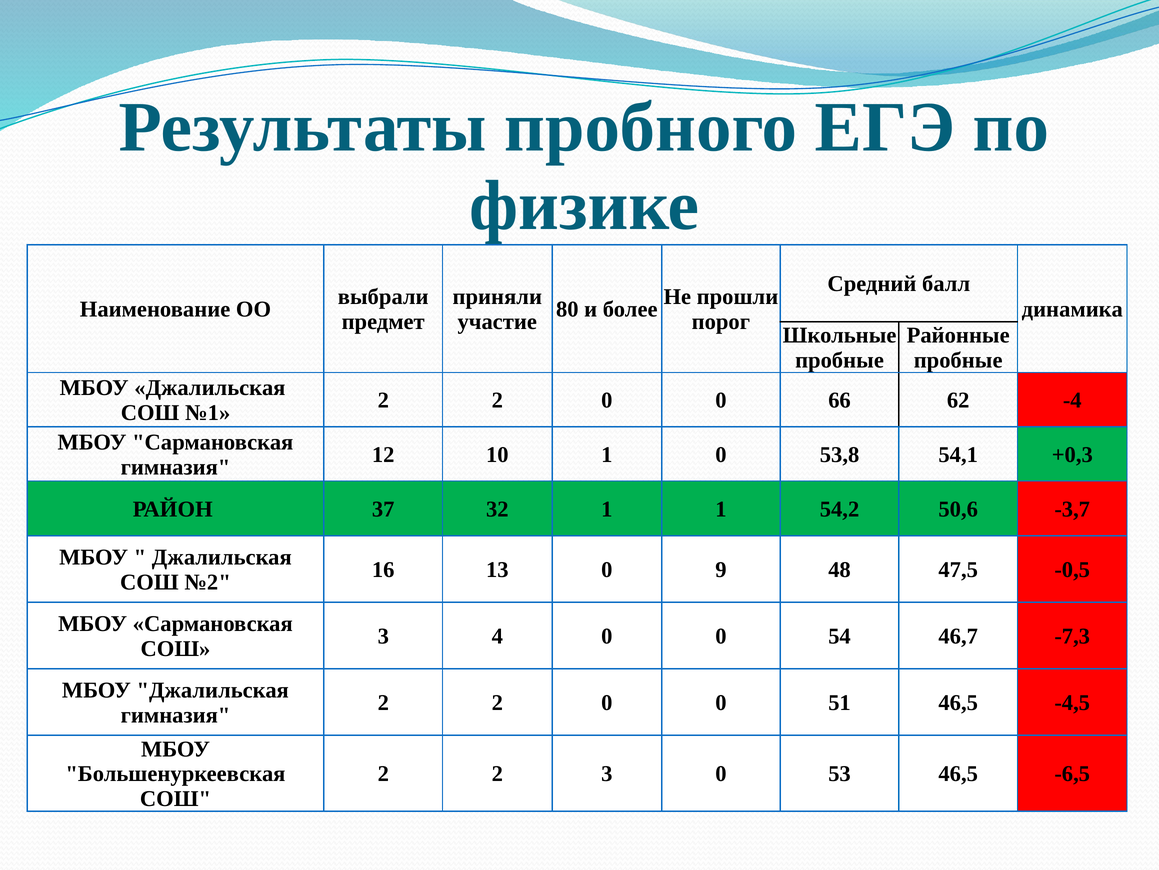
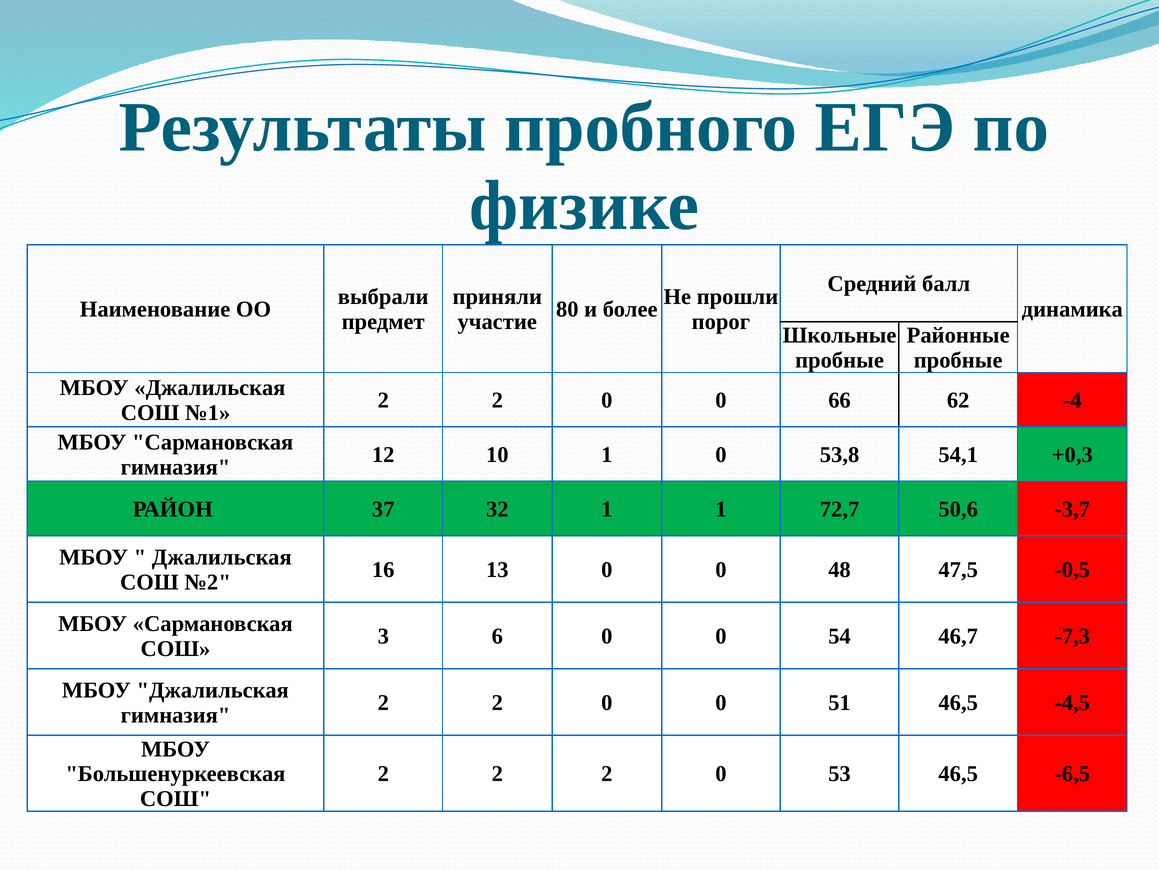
54,2: 54,2 -> 72,7 (840, 509)
13 0 9: 9 -> 0 (721, 569)
4: 4 -> 6 (497, 636)
2 2 3: 3 -> 2 (607, 773)
